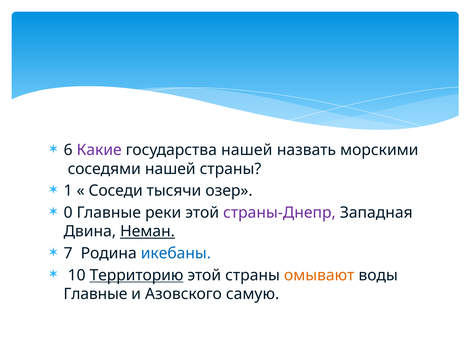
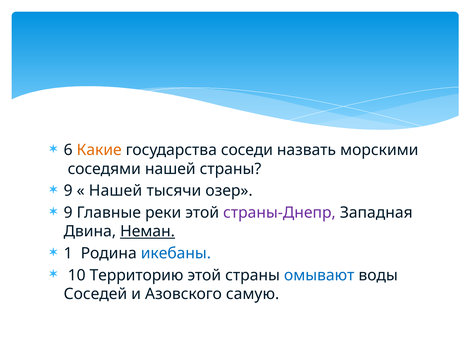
Какие colour: purple -> orange (99, 150)
государства нашей: нашей -> соседи (247, 150)
1: 1 -> 9 (68, 191)
Соседи: Соседи -> Нашей (116, 191)
0: 0 -> 9 (68, 213)
7: 7 -> 1 (68, 254)
Территорию underline: present -> none (137, 276)
омывают colour: orange -> blue (319, 276)
Главные: Главные -> Соседей (95, 294)
